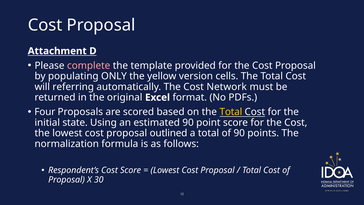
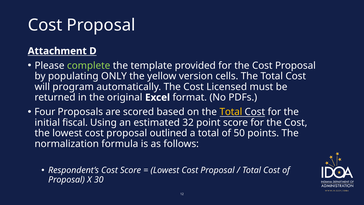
complete colour: pink -> light green (89, 65)
referring: referring -> program (73, 87)
Network: Network -> Licensed (227, 87)
state: state -> fiscal (75, 122)
estimated 90: 90 -> 32 (188, 122)
of 90: 90 -> 50 (239, 133)
